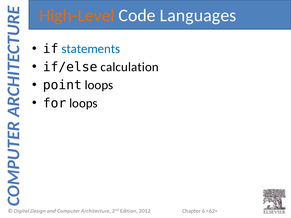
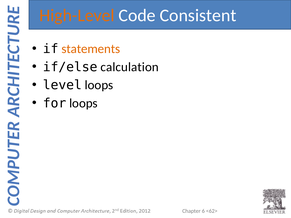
Languages: Languages -> Consistent (198, 16)
statements colour: blue -> orange (91, 49)
point: point -> level (62, 85)
